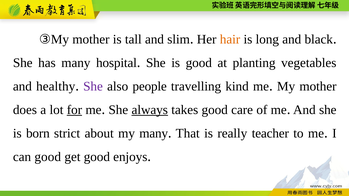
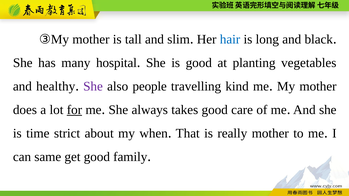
hair colour: orange -> blue (230, 39)
always underline: present -> none (150, 110)
born: born -> time (38, 134)
my many: many -> when (154, 134)
really teacher: teacher -> mother (270, 134)
can good: good -> same (48, 157)
enjoys: enjoys -> family (130, 157)
